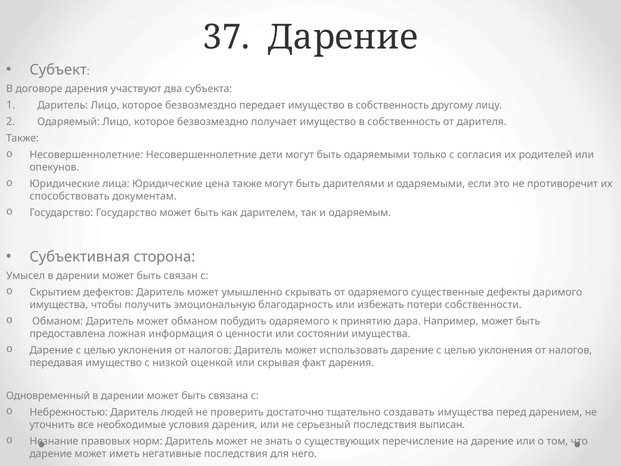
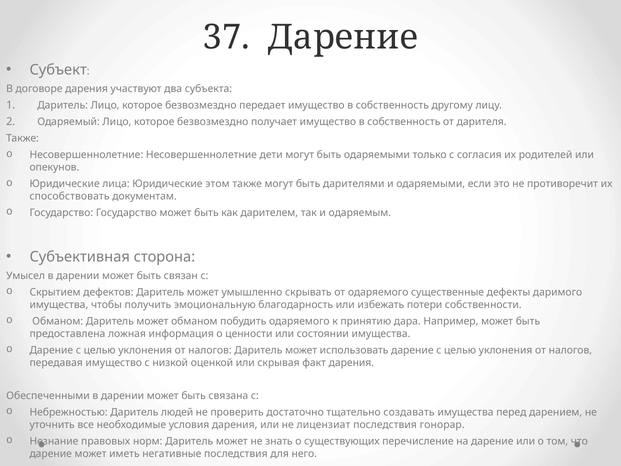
цена: цена -> этом (217, 184)
Одновременный: Одновременный -> Обеспеченными (48, 396)
серьезный: серьезный -> лицензиат (323, 425)
выписан: выписан -> гонорар (442, 425)
